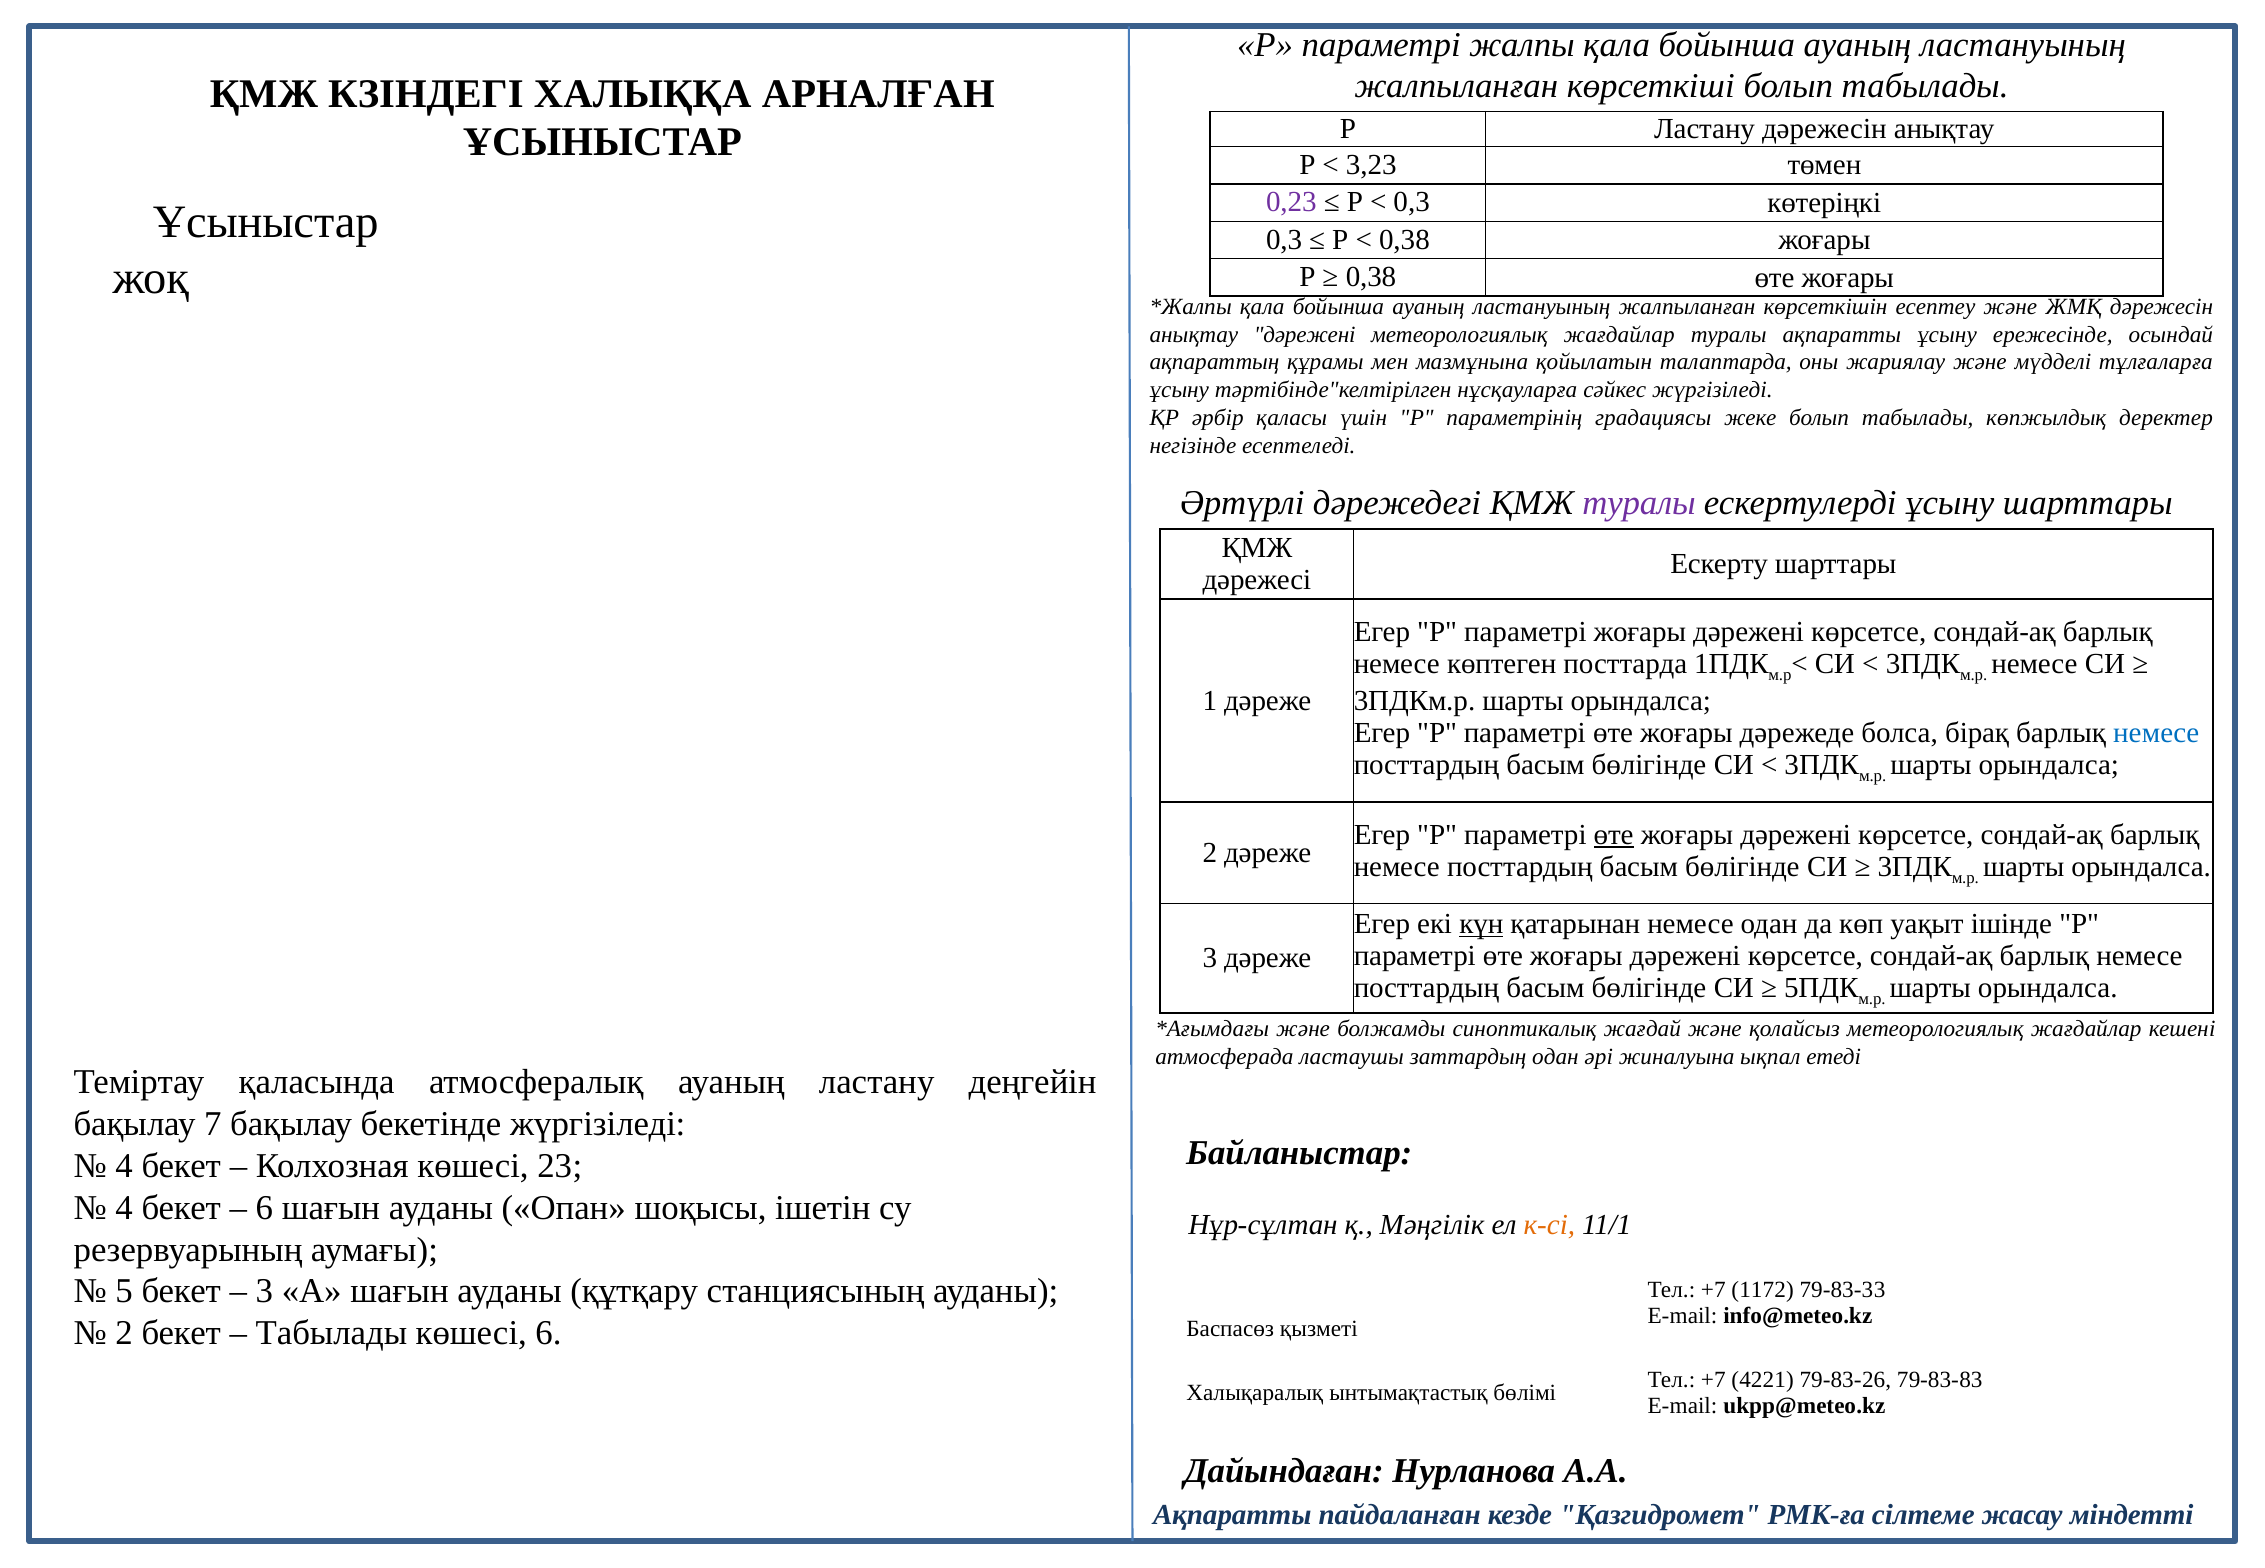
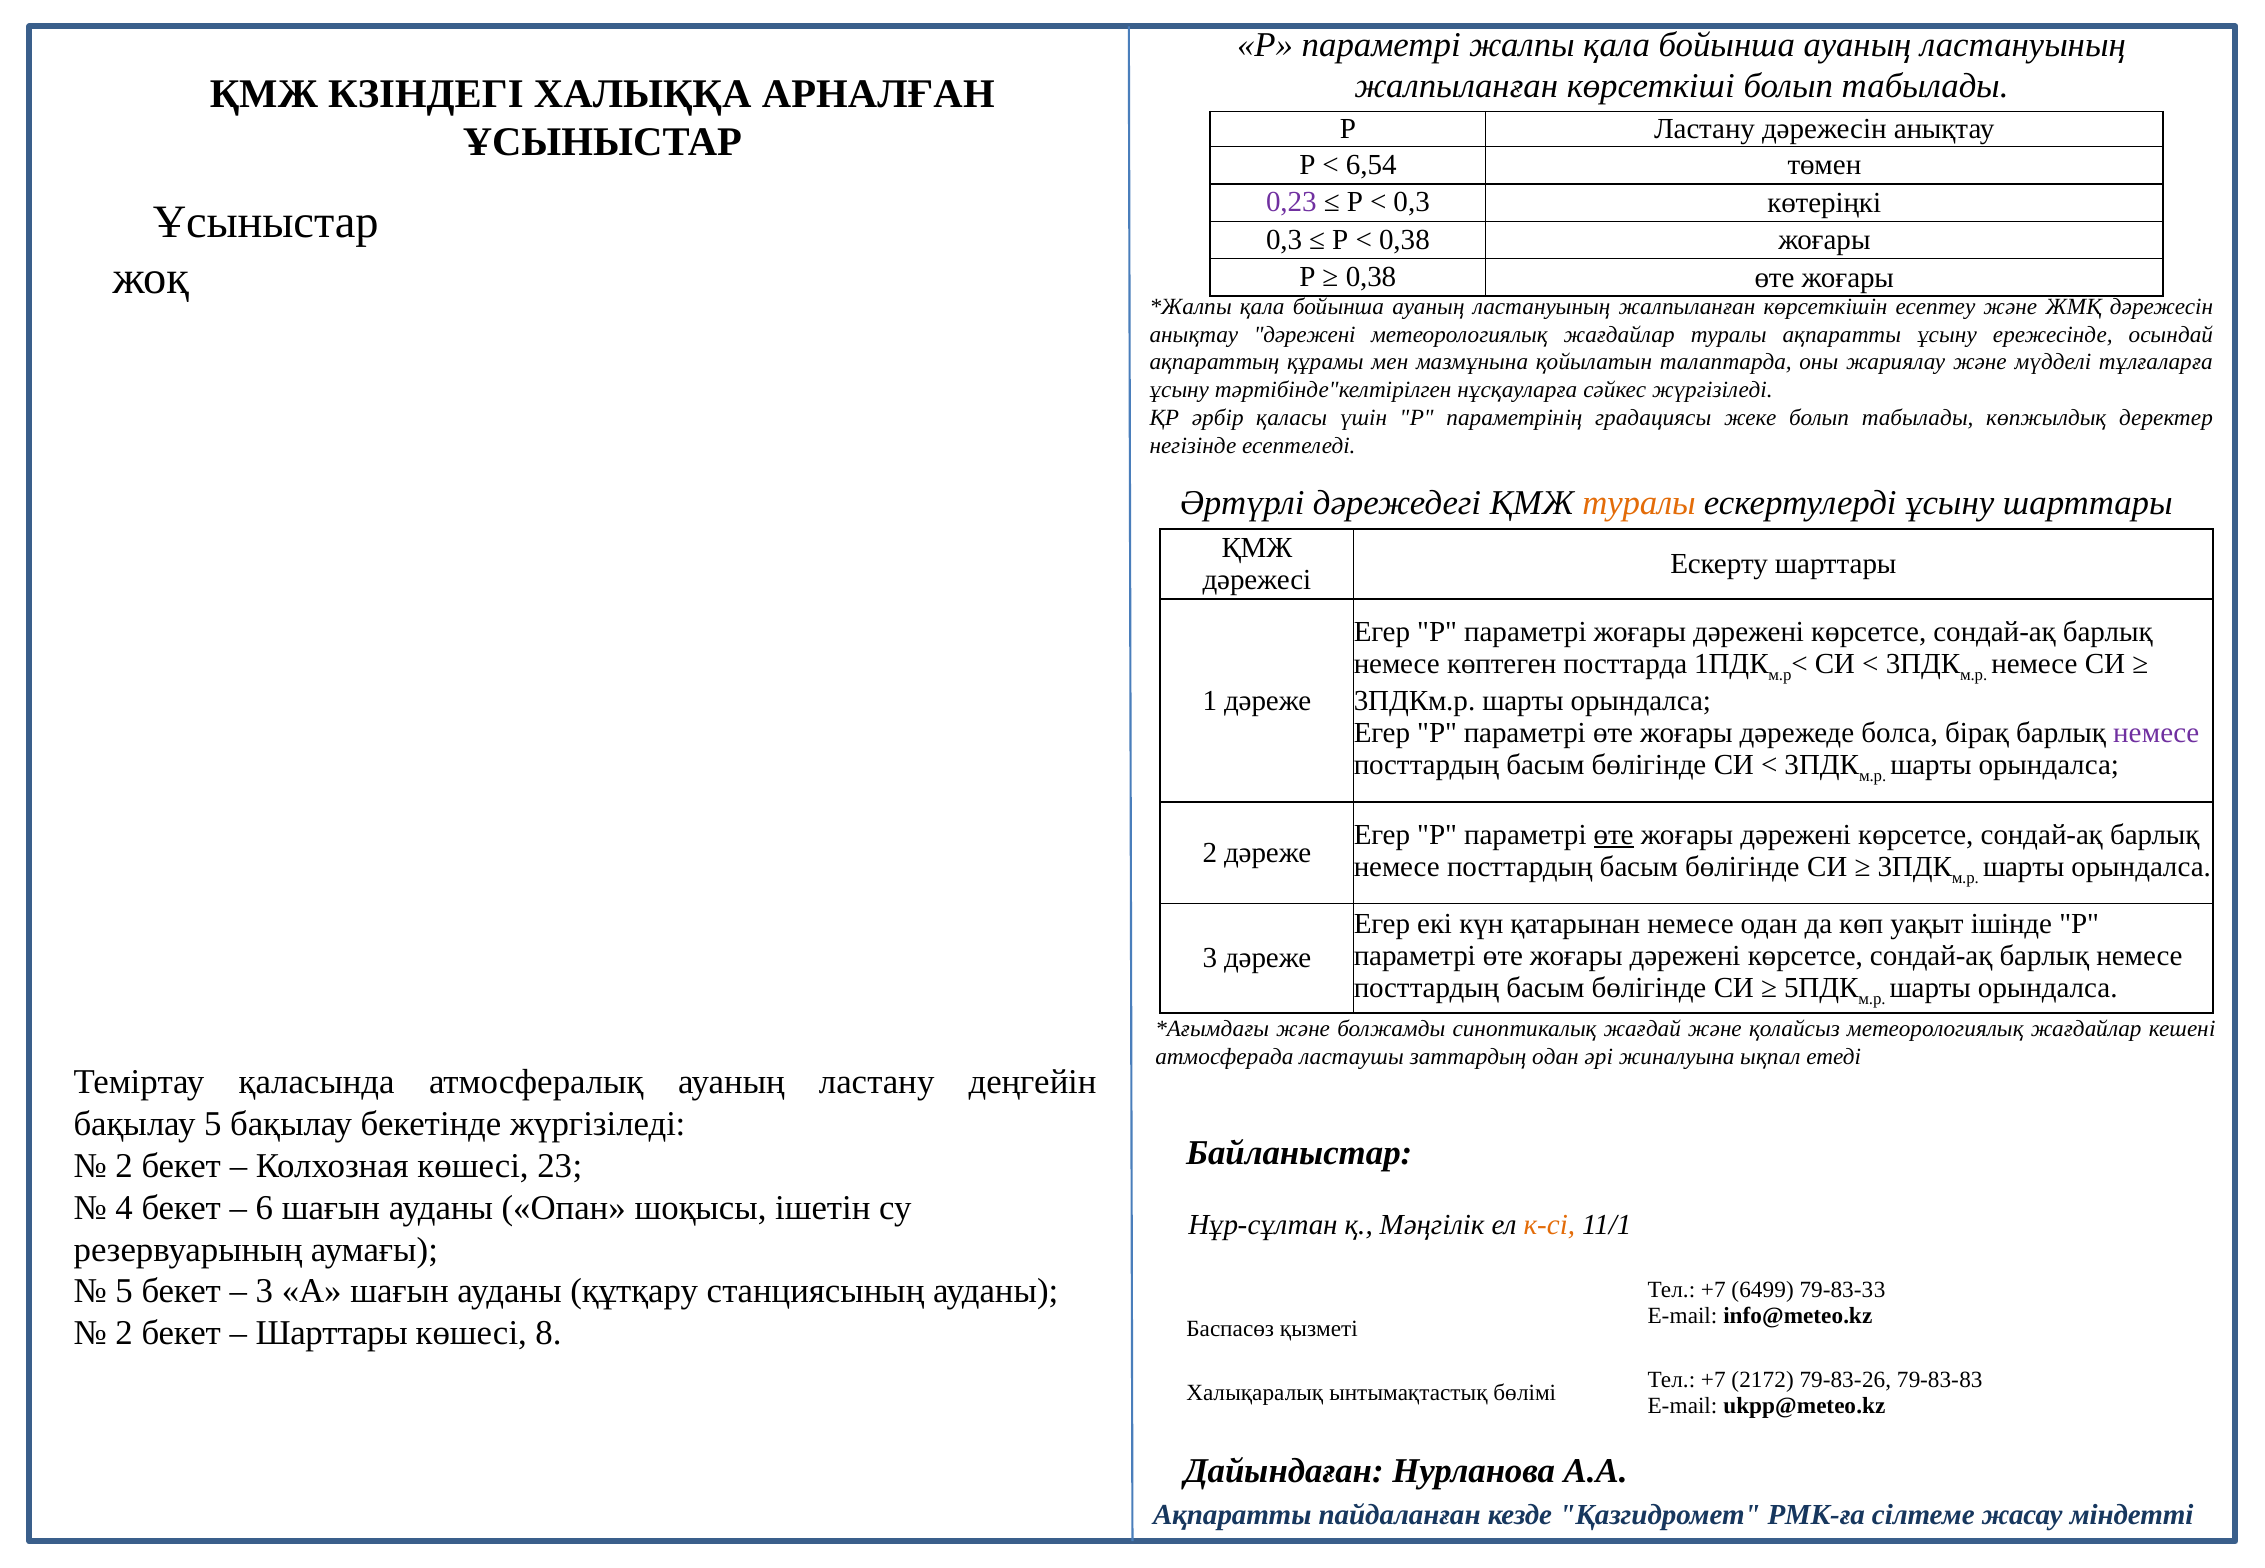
3,23: 3,23 -> 6,54 (1371, 165)
туралы colour: purple -> orange (1639, 503)
немесе colour: blue -> purple (2156, 733)
күн underline: present -> none (1481, 924)
бақылау 7: 7 -> 5 (213, 1124)
4: 4 -> 2 (124, 1166)
1172: 1172 -> 6499 (1763, 1290)
Табылады: Табылады -> Шарттары (332, 1333)
көшесі 6: 6 -> 8 (548, 1333)
4221: 4221 -> 2172 (1763, 1380)
